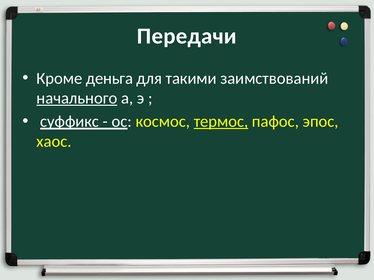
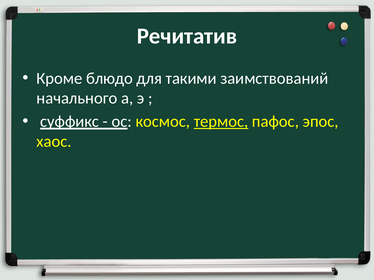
Передачи: Передачи -> Речитатив (187, 36)
деньга: деньга -> блюдо (109, 78)
начального underline: present -> none (77, 98)
